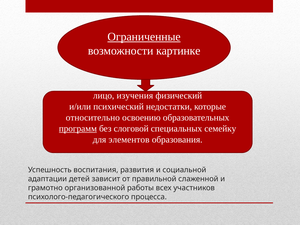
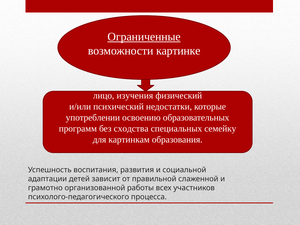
относительно: относительно -> употреблении (93, 118)
программ underline: present -> none (78, 129)
слоговой: слоговой -> сходства (131, 129)
элементов: элементов -> картинкам (129, 140)
